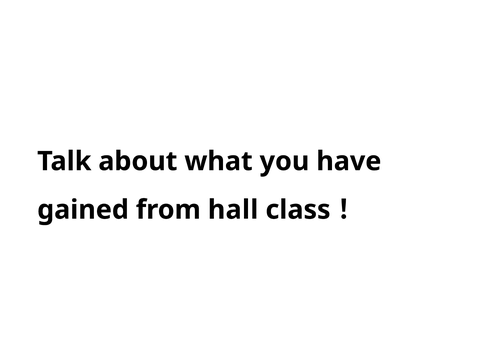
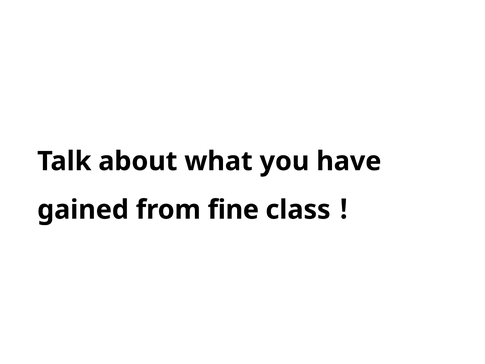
hall: hall -> fine (233, 210)
